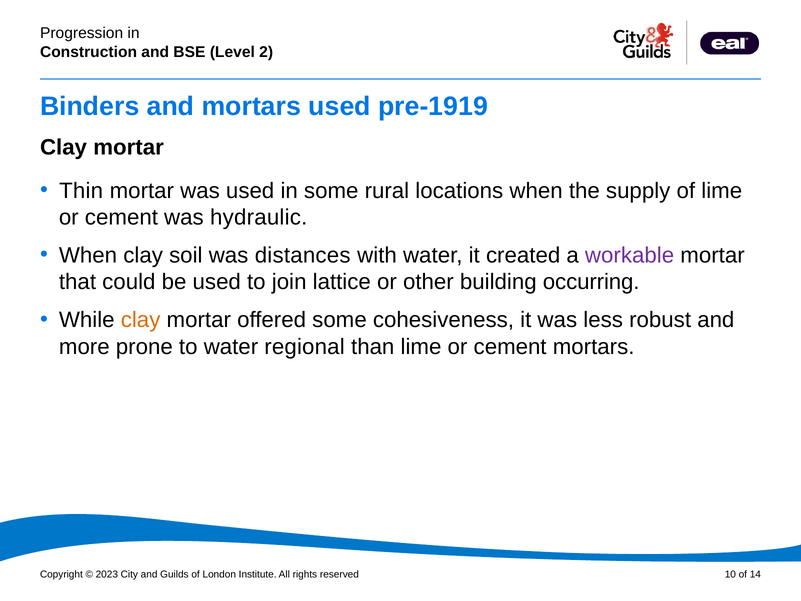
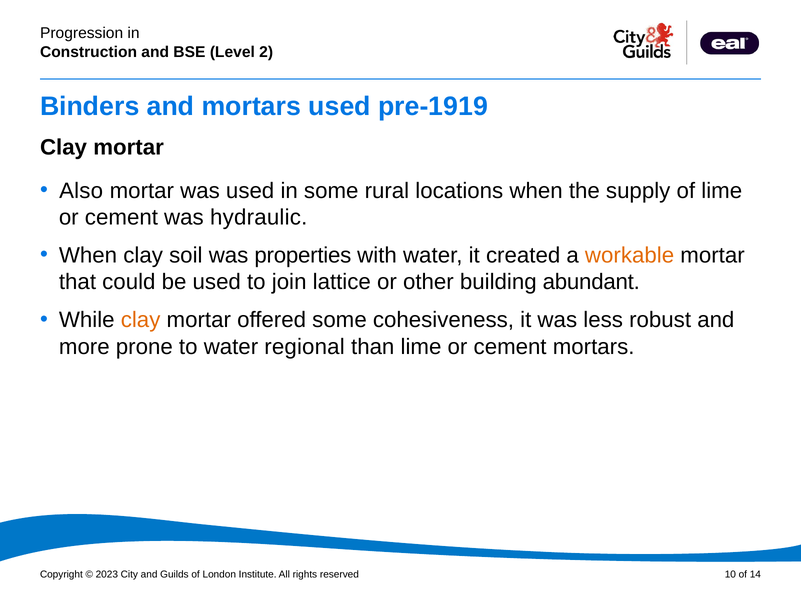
Thin: Thin -> Also (81, 191)
distances: distances -> properties (303, 255)
workable colour: purple -> orange (630, 255)
occurring: occurring -> abundant (591, 282)
